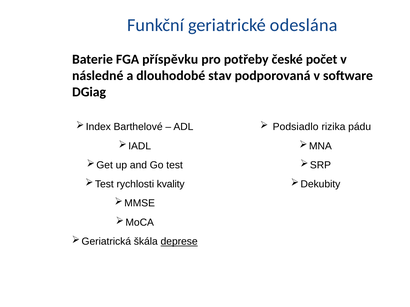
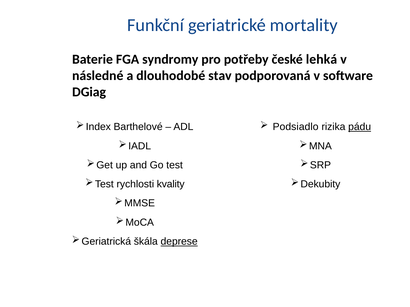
odeslána: odeslána -> mortality (304, 25)
příspěvku: příspěvku -> syndromy (170, 59)
počet: počet -> lehká (321, 59)
pádu underline: none -> present (360, 127)
